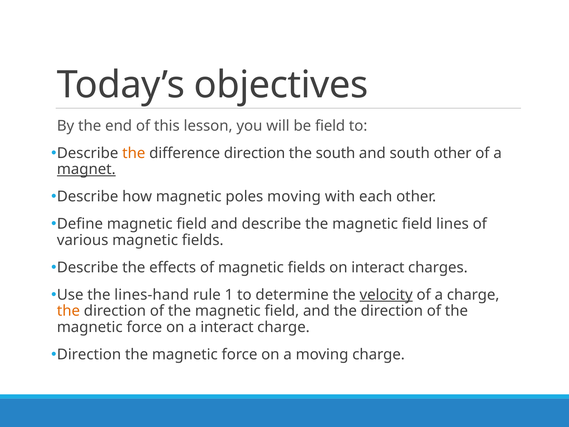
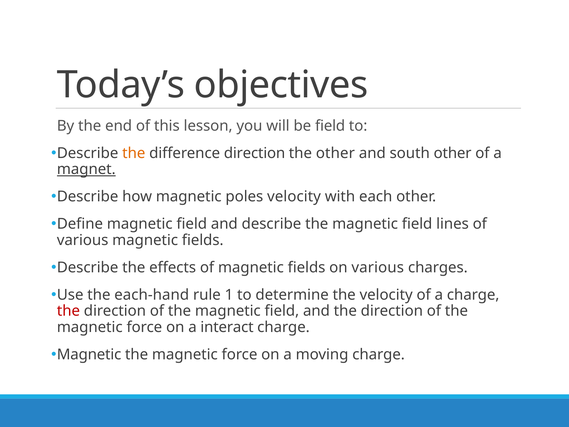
the south: south -> other (335, 153)
poles moving: moving -> velocity (294, 197)
on interact: interact -> various (378, 267)
lines-hand: lines-hand -> each-hand (152, 295)
velocity underline: present -> none (386, 295)
the colour: orange -> red (68, 311)
Direction: Direction -> Magnetic (89, 354)
